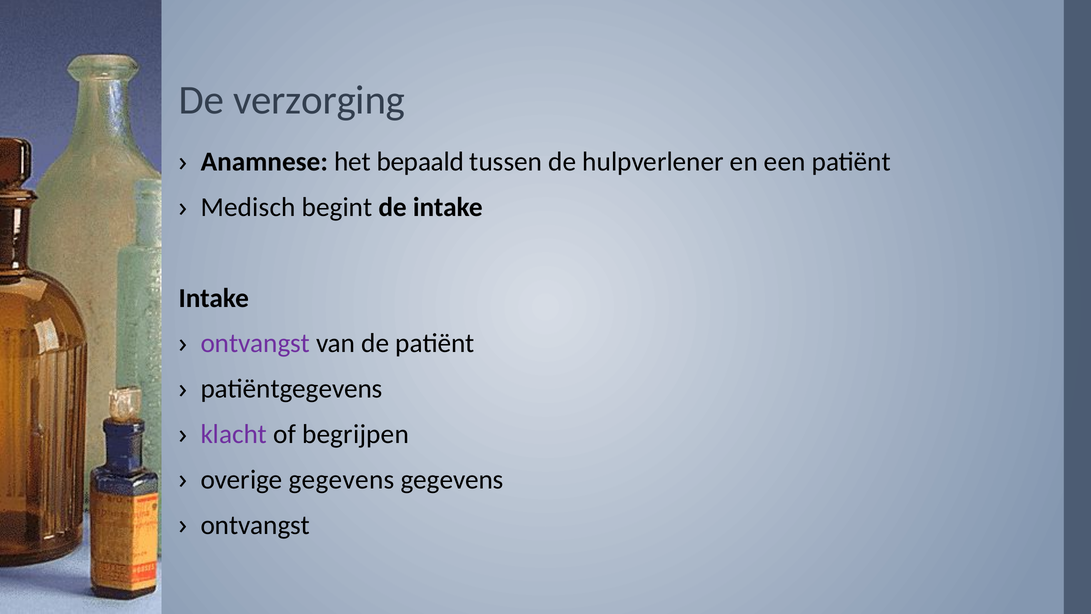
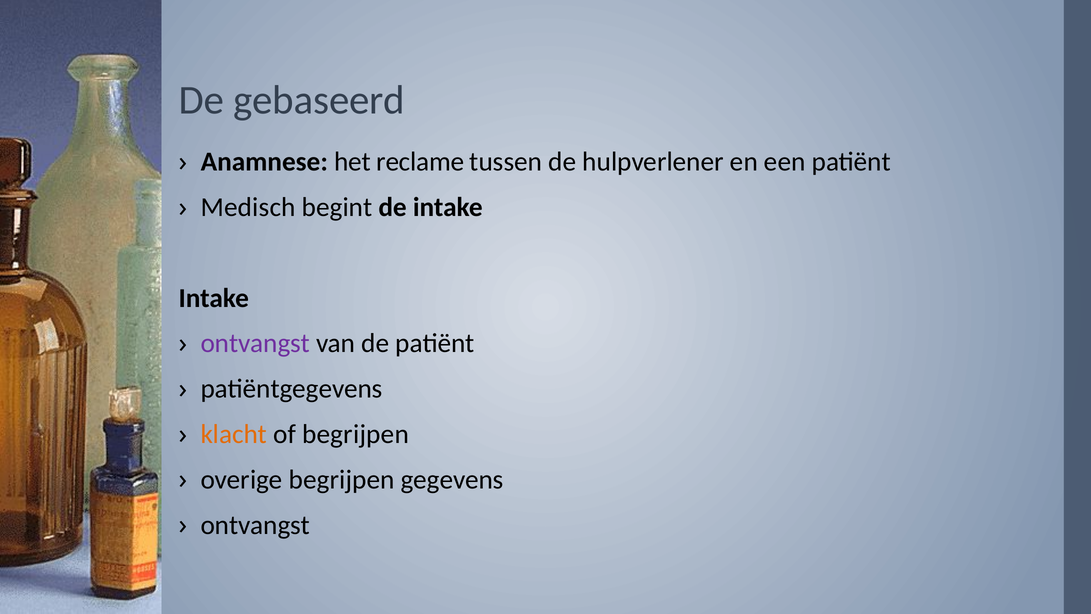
verzorging: verzorging -> gebaseerd (319, 100)
bepaald: bepaald -> reclame (420, 162)
klacht colour: purple -> orange (234, 434)
overige gegevens: gegevens -> begrijpen (342, 479)
